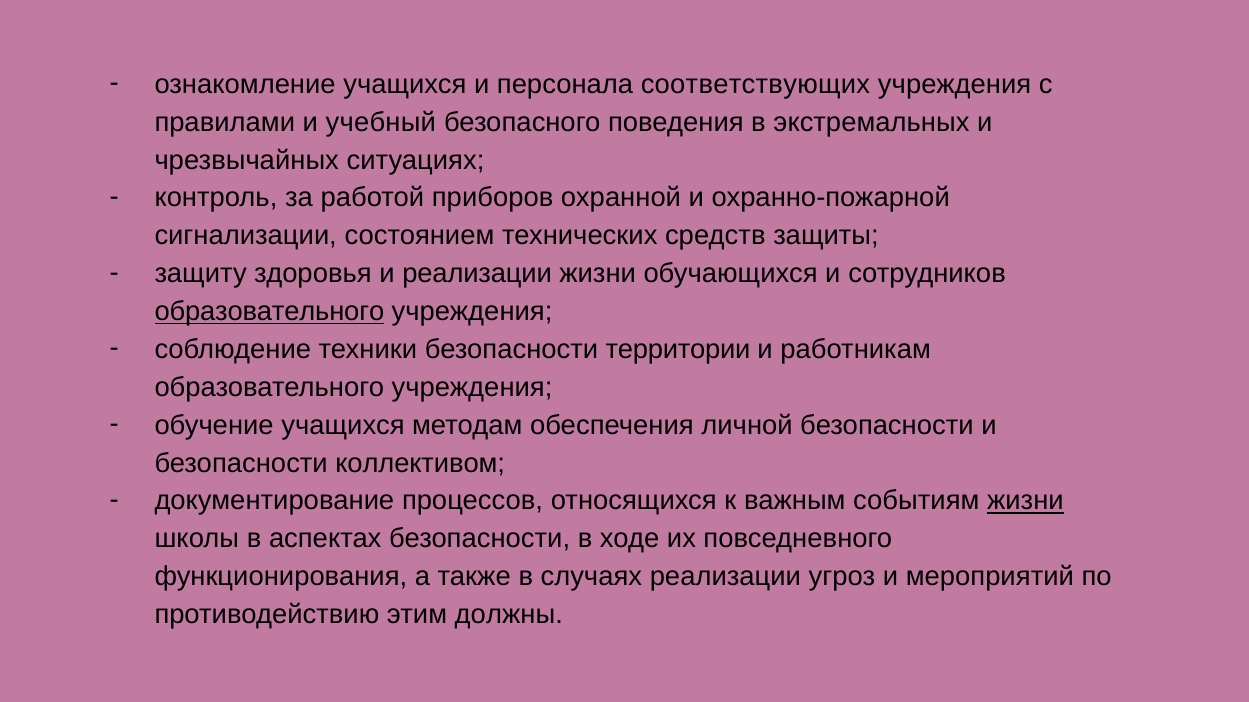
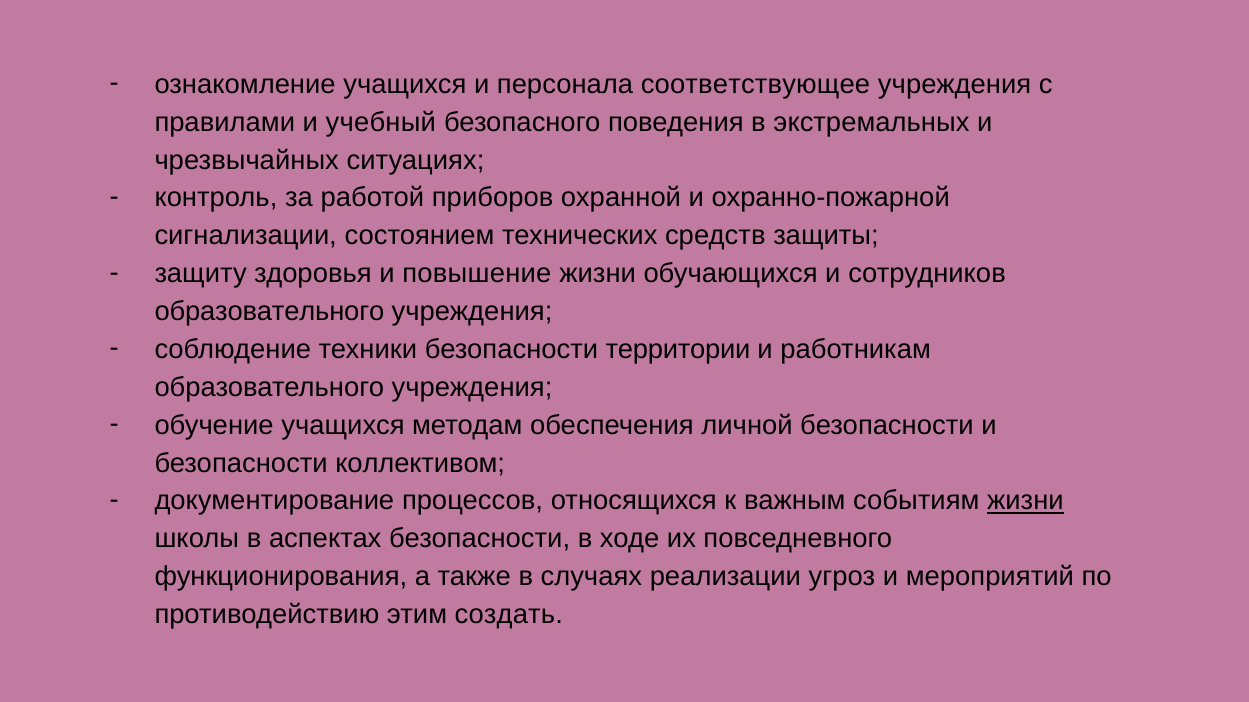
соответствующих: соответствующих -> соответствующее (755, 84)
и реализации: реализации -> повышение (477, 274)
образовательного underline: present -> none (269, 312)
должны: должны -> создать (509, 615)
